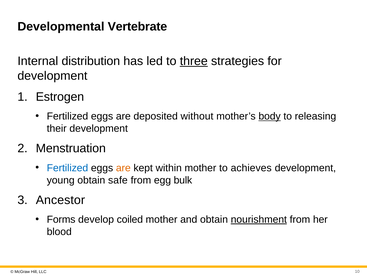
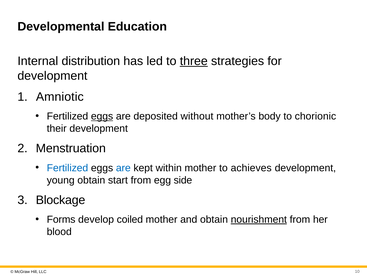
Vertebrate: Vertebrate -> Education (137, 27)
Estrogen: Estrogen -> Amniotic (60, 97)
eggs underline: none -> present (102, 116)
body underline: present -> none (270, 116)
releasing: releasing -> chorionic (315, 116)
are colour: orange -> blue (123, 168)
safe: safe -> start (118, 180)
bulk: bulk -> side (183, 180)
Ancestor: Ancestor -> Blockage (61, 200)
